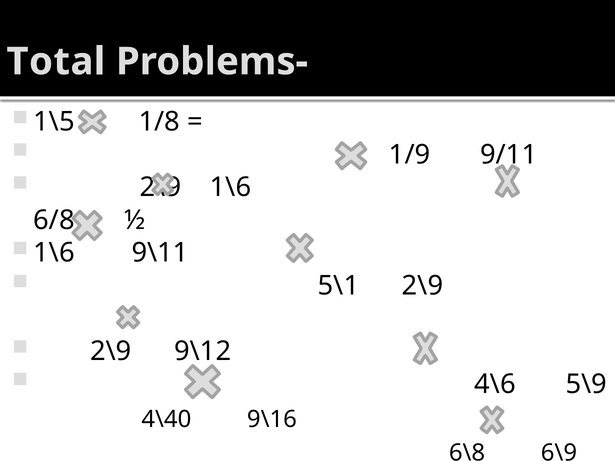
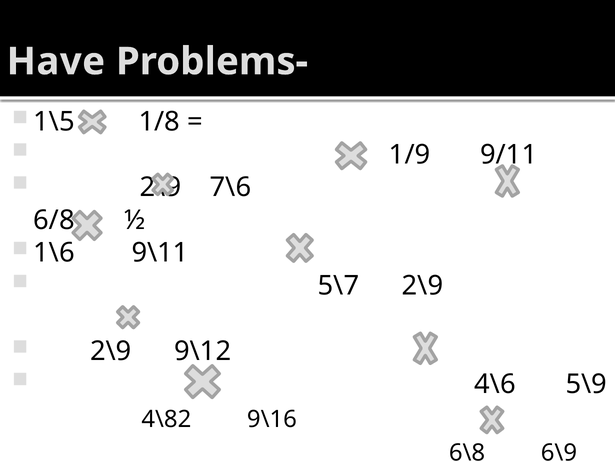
Total: Total -> Have (56, 62)
1\6: 1\6 -> 7\6 (230, 187)
5\1: 5\1 -> 5\7 (338, 286)
4\40: 4\40 -> 4\82 (166, 420)
